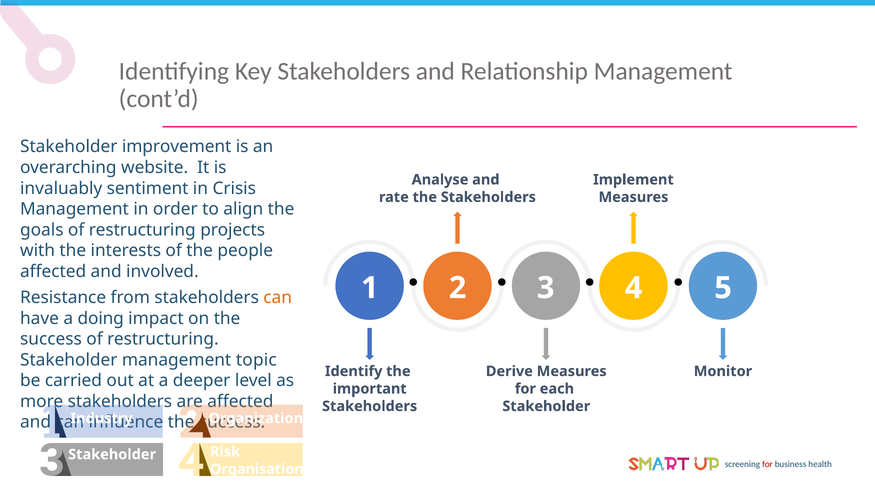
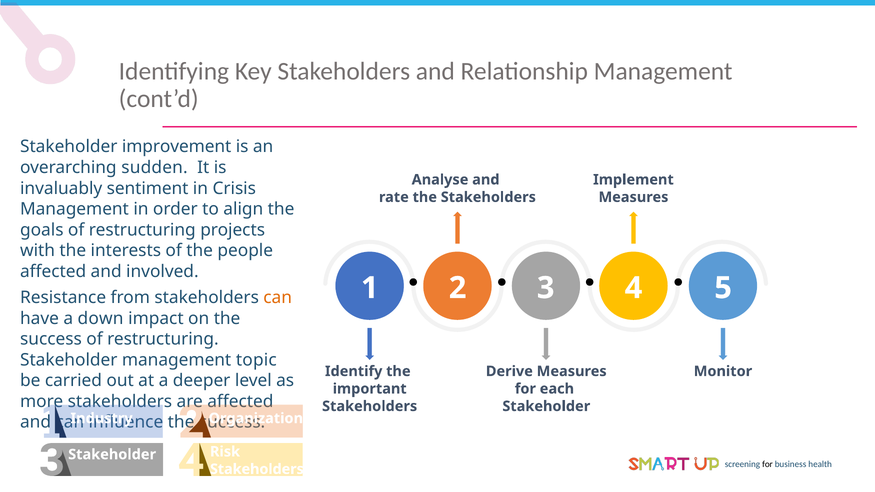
website: website -> sudden (155, 168)
doing: doing -> down (101, 318)
for colour: red -> black (768, 465)
Organisation: Organisation -> Stakeholders (257, 469)
